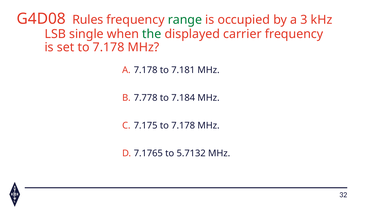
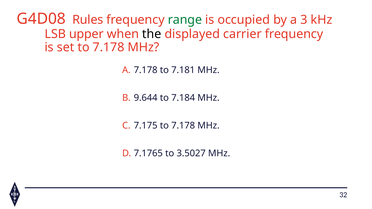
single: single -> upper (86, 34)
the colour: green -> black (152, 34)
7.778: 7.778 -> 9.644 (146, 98)
5.7132: 5.7132 -> 3.5027 (191, 154)
